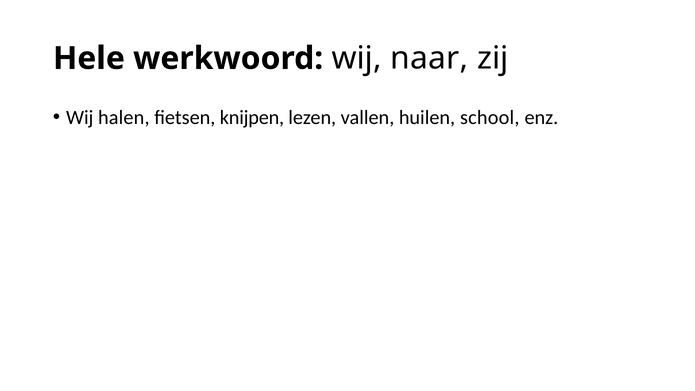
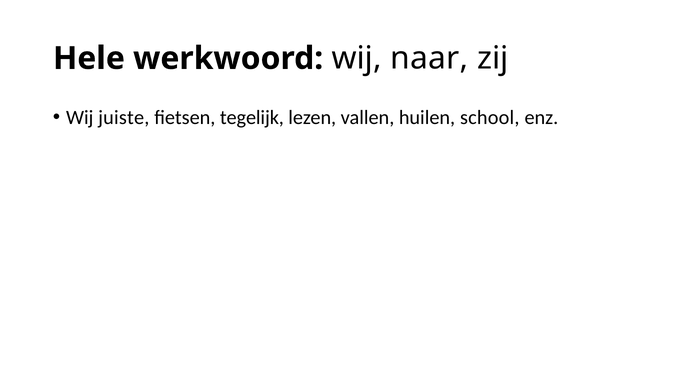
halen: halen -> juiste (124, 118)
knijpen: knijpen -> tegelijk (252, 118)
